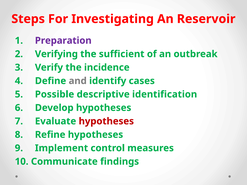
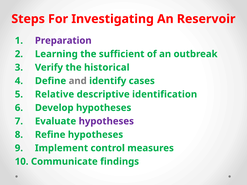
Verifying: Verifying -> Learning (56, 54)
incidence: incidence -> historical (107, 68)
Possible: Possible -> Relative (55, 94)
hypotheses colour: red -> purple (106, 121)
